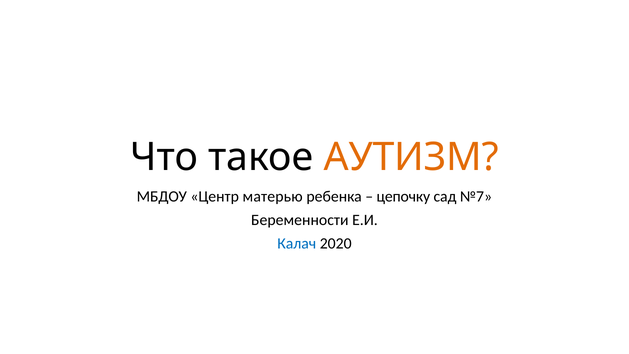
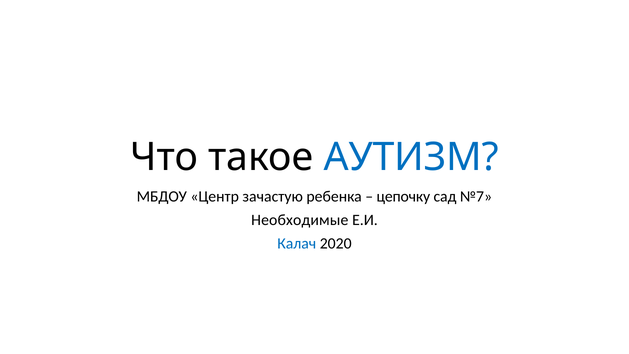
АУТИЗМ colour: orange -> blue (411, 157)
матерью: матерью -> зачастую (273, 197)
Беременности: Беременности -> Необходимые (300, 220)
